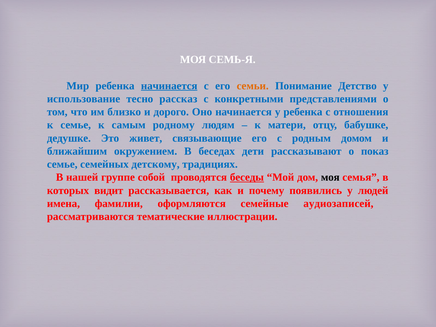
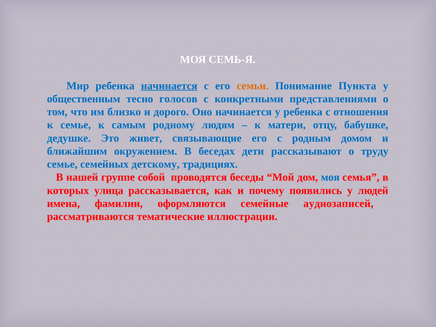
Детство: Детство -> Пункта (357, 86)
использование: использование -> общественным (84, 99)
рассказ: рассказ -> голосов (178, 99)
показ: показ -> труду (375, 151)
беседы underline: present -> none (247, 177)
моя colour: black -> blue (330, 177)
видит: видит -> улица (109, 190)
